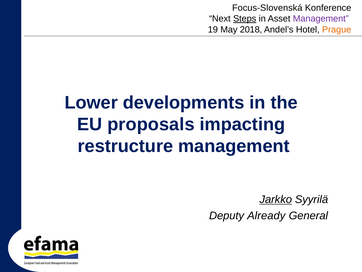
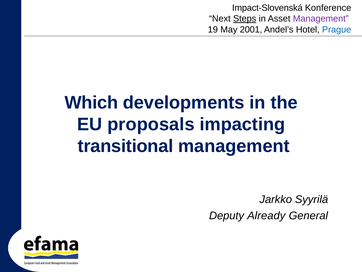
Focus-Slovenská: Focus-Slovenská -> Impact-Slovenská (267, 8)
2018: 2018 -> 2001 (251, 30)
Prague colour: orange -> blue (337, 30)
Lower: Lower -> Which (91, 102)
restructure: restructure -> transitional (125, 146)
Jarkko underline: present -> none (276, 199)
